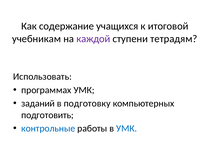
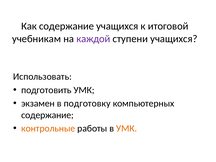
ступени тетрадям: тетрадям -> учащихся (174, 39)
программах: программах -> подготовить (46, 90)
заданий: заданий -> экзамен (38, 103)
подготовить: подготовить -> содержание (47, 115)
контрольные colour: blue -> orange (48, 128)
УМК colour: blue -> orange (127, 128)
